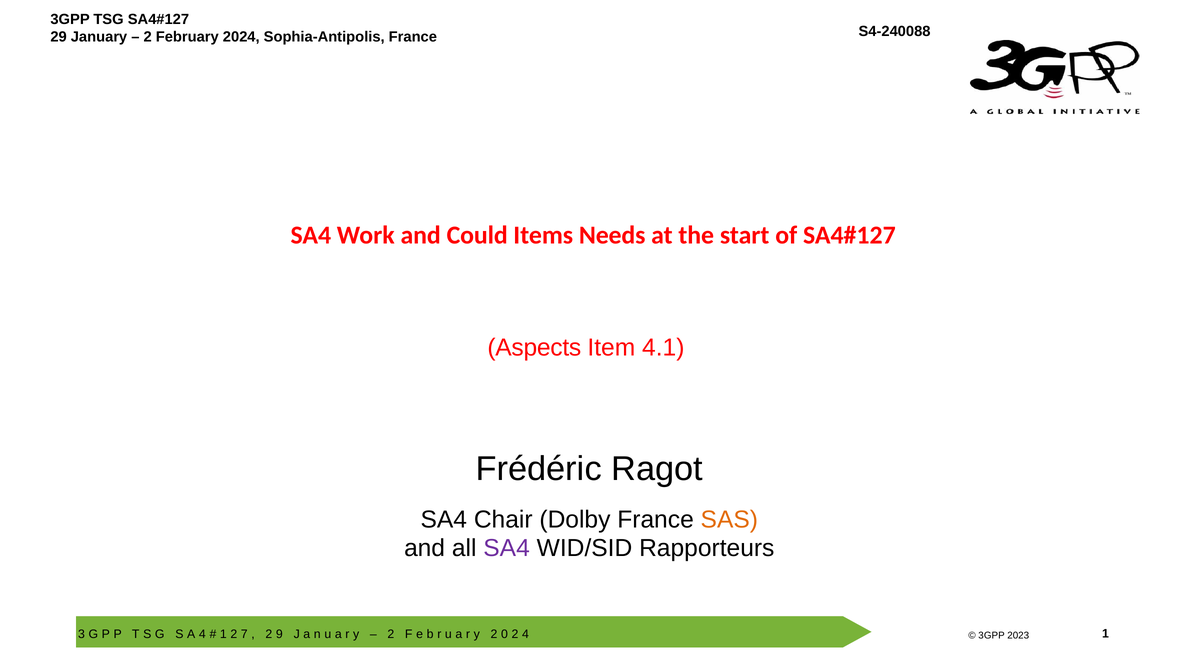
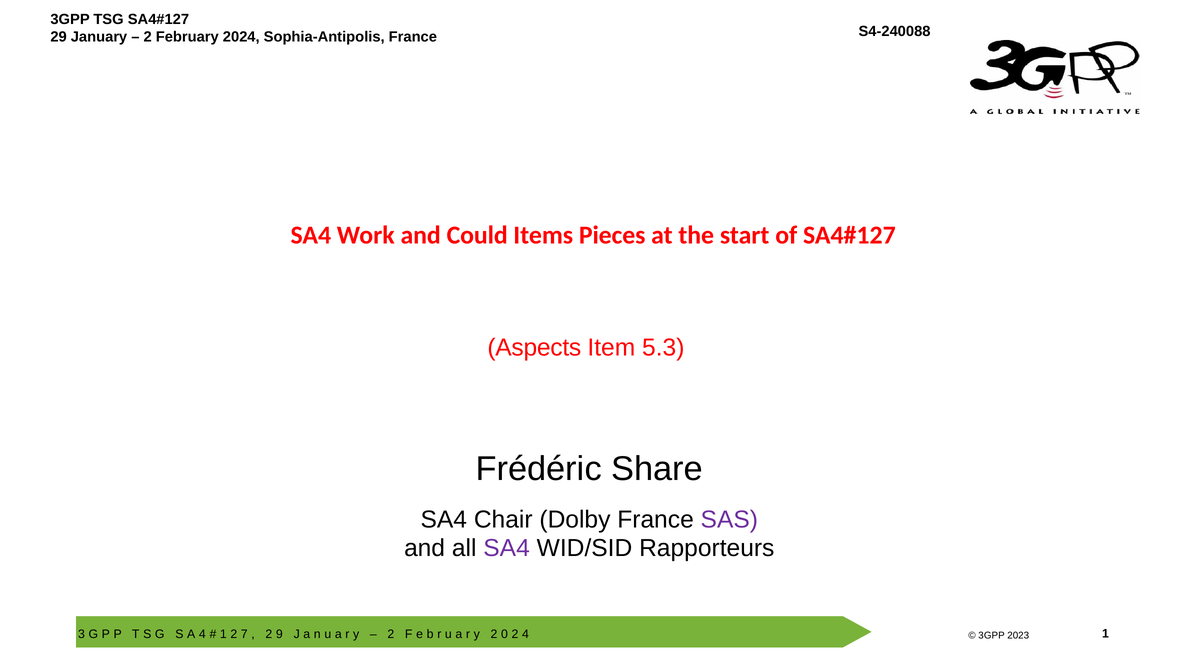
Needs: Needs -> Pieces (612, 235)
4.1: 4.1 -> 5.3 (663, 348)
Ragot: Ragot -> Share (657, 469)
SAS colour: orange -> purple (729, 520)
